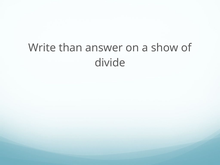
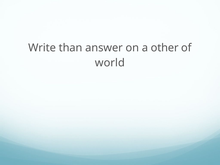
show: show -> other (165, 48)
divide: divide -> world (110, 63)
